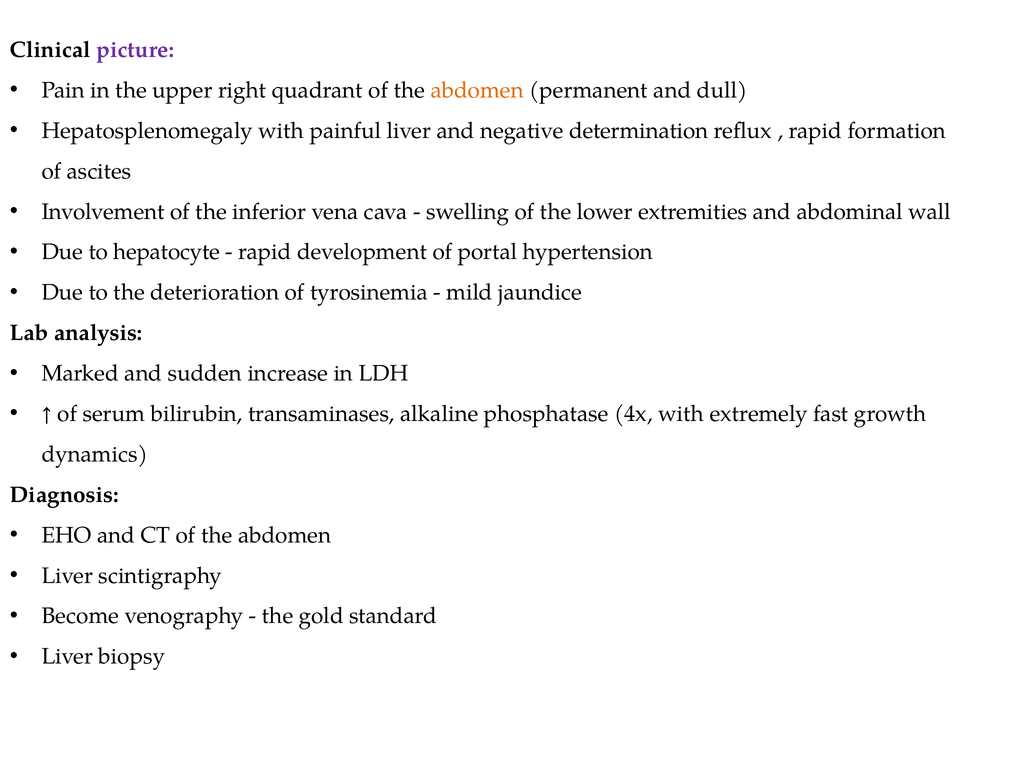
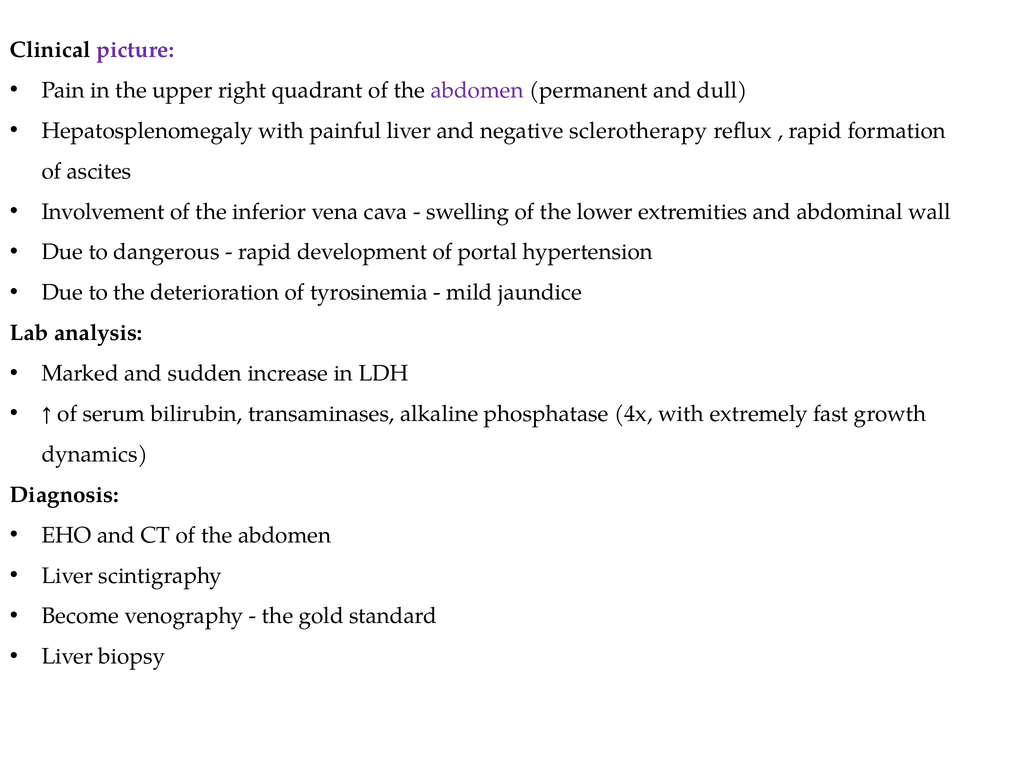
abdomen colour: orange -> purple (477, 90)
determination: determination -> sclerotherapy (638, 131)
hepatocyte: hepatocyte -> dangerous (167, 252)
